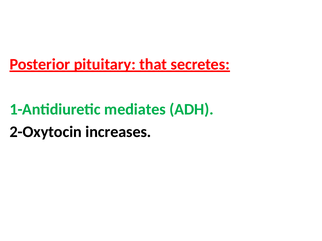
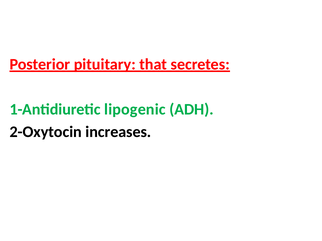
mediates: mediates -> lipogenic (135, 109)
